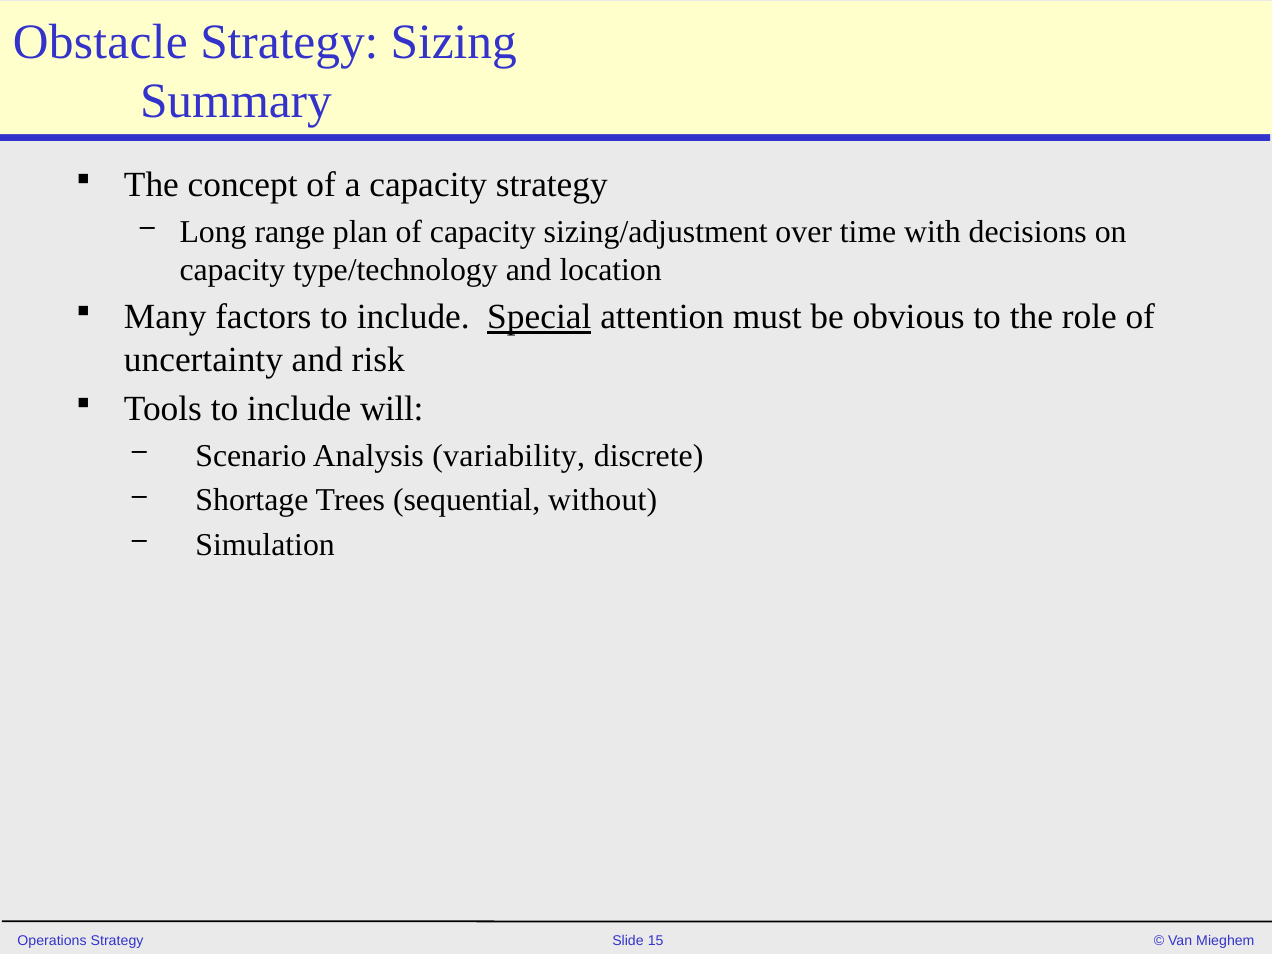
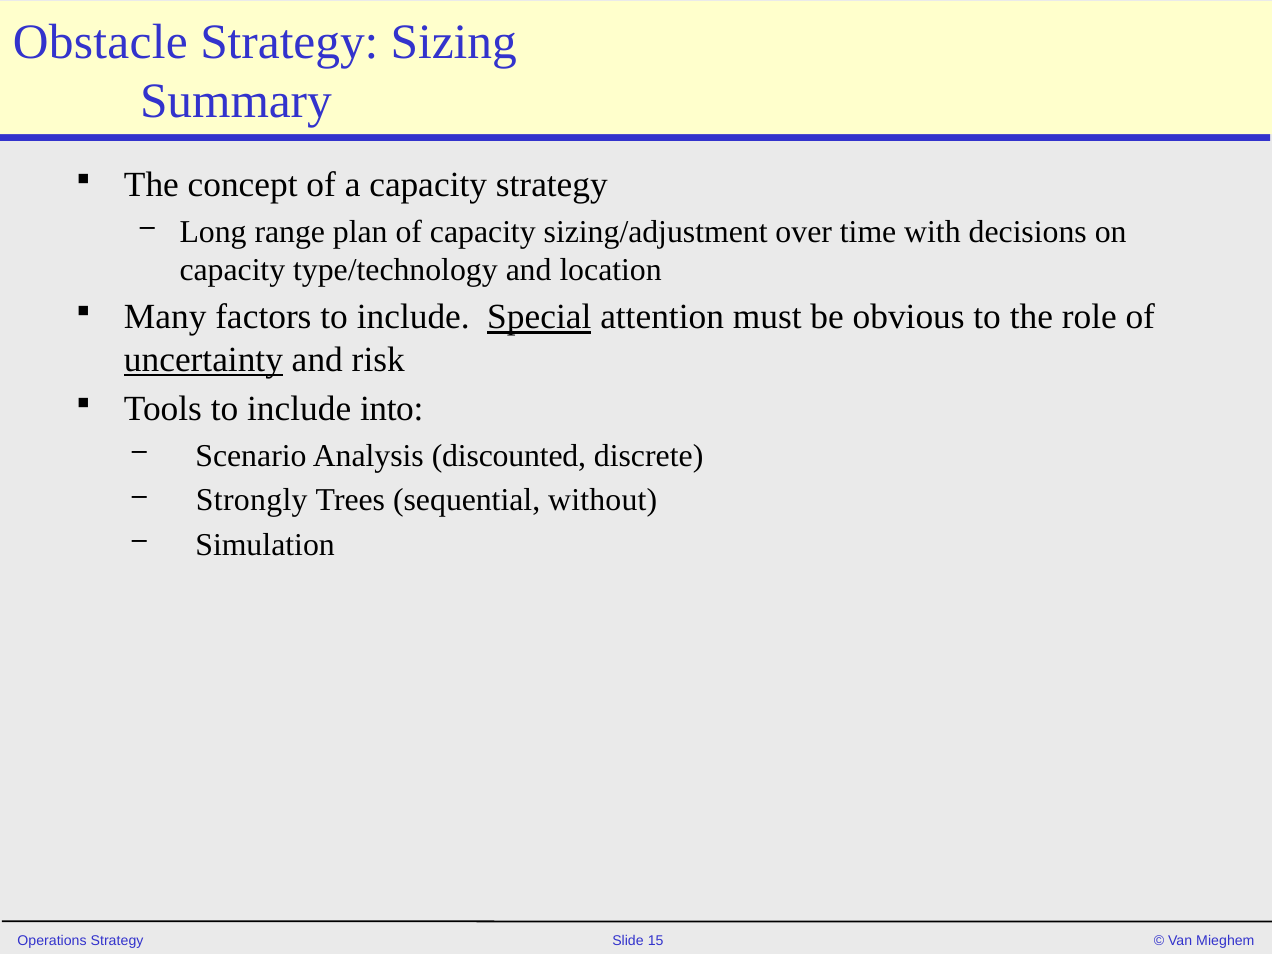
uncertainty underline: none -> present (203, 360)
will: will -> into (392, 409)
variability: variability -> discounted (509, 456)
Shortage: Shortage -> Strongly (252, 500)
